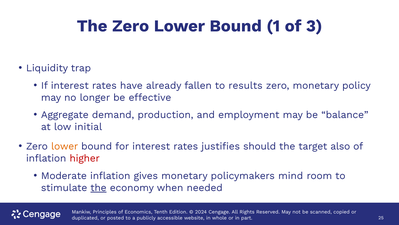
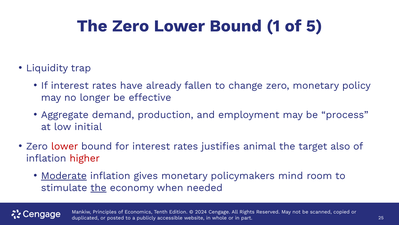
3: 3 -> 5 (314, 26)
results: results -> change (246, 85)
balance: balance -> process (345, 115)
lower colour: orange -> red (65, 146)
should: should -> animal (260, 146)
Moderate underline: none -> present (64, 175)
